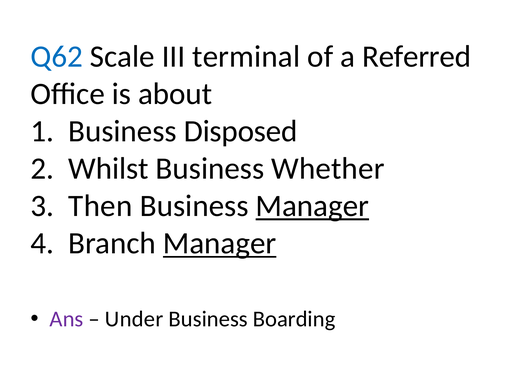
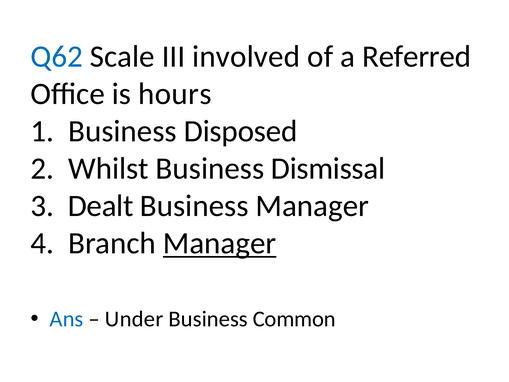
terminal: terminal -> involved (246, 56)
about: about -> hours (175, 94)
Whether: Whether -> Dismissal (328, 168)
Then: Then -> Dealt (101, 206)
Manager underline: present -> none (312, 206)
Ans colour: purple -> blue (67, 319)
Boarding: Boarding -> Common (294, 319)
